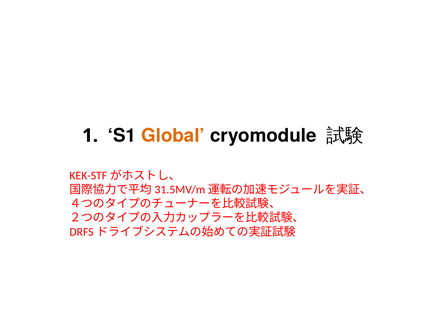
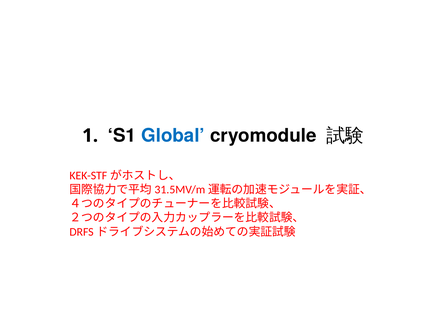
Global colour: orange -> blue (173, 135)
